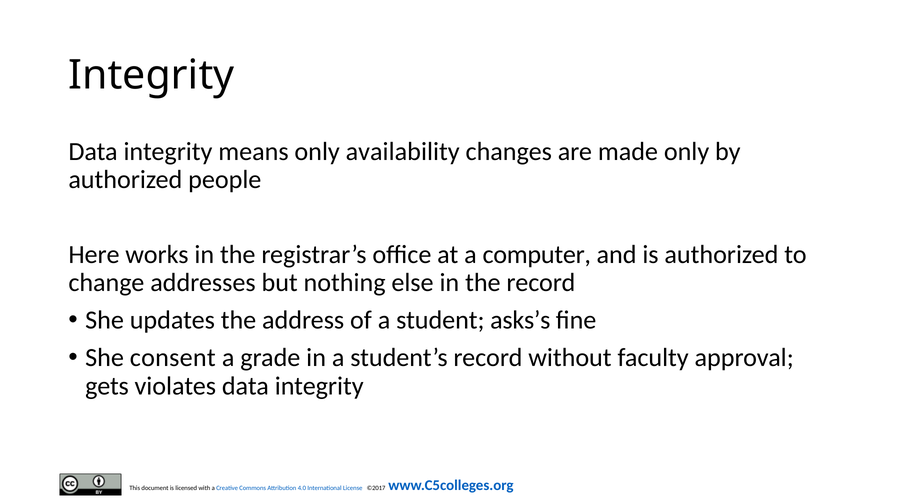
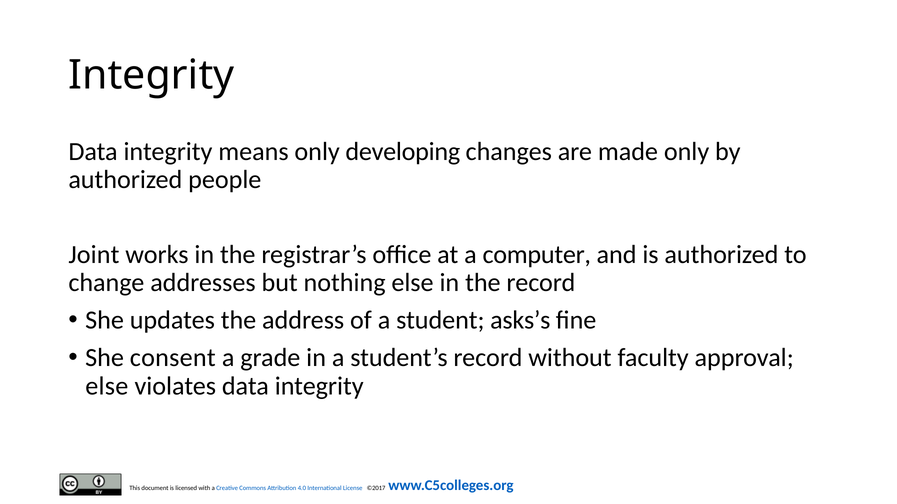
availability: availability -> developing (403, 152)
Here: Here -> Joint (94, 255)
gets: gets -> else (107, 386)
